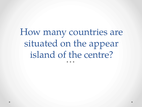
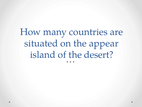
centre: centre -> desert (99, 54)
